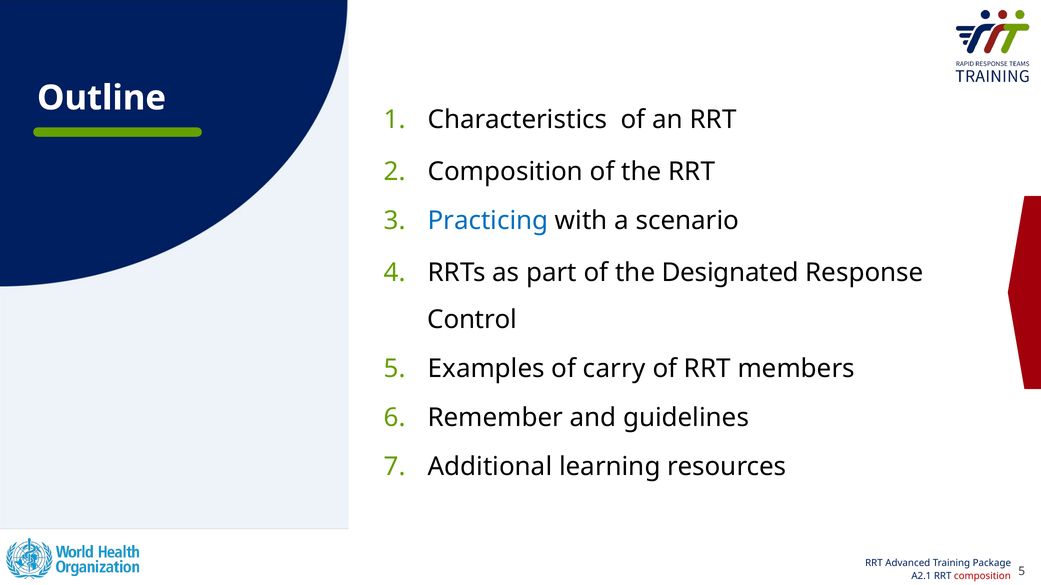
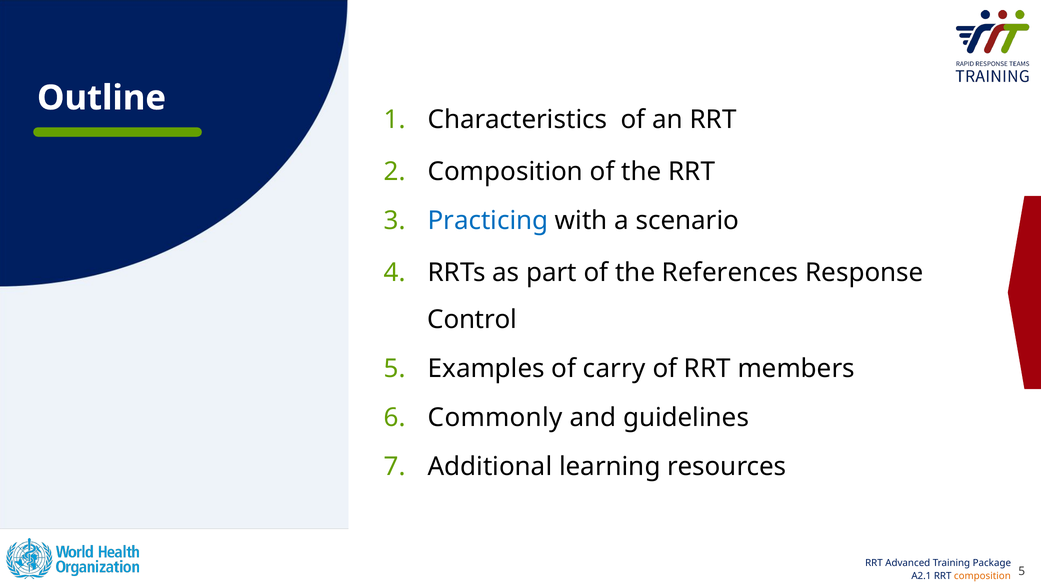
Designated: Designated -> References (730, 273)
Remember: Remember -> Commonly (495, 418)
composition colour: red -> orange (982, 577)
